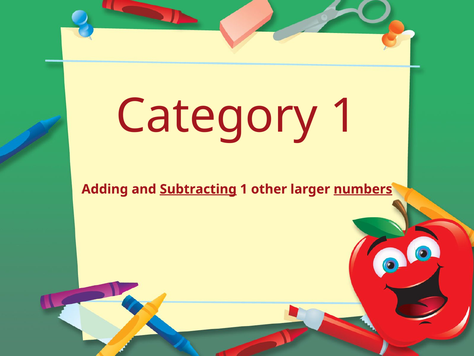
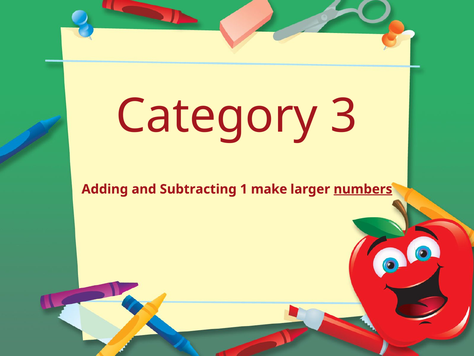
Category 1: 1 -> 3 (344, 116)
Subtracting underline: present -> none (198, 189)
other: other -> make (269, 189)
